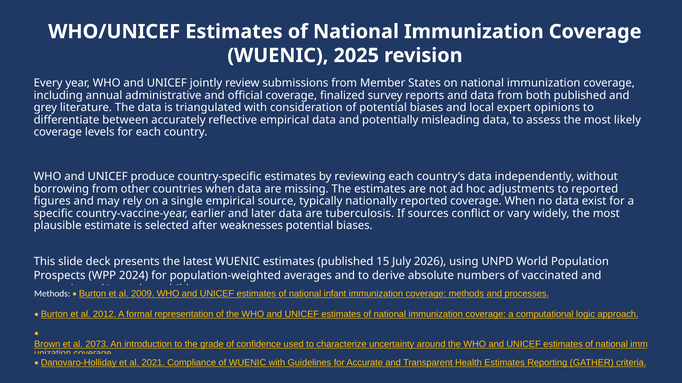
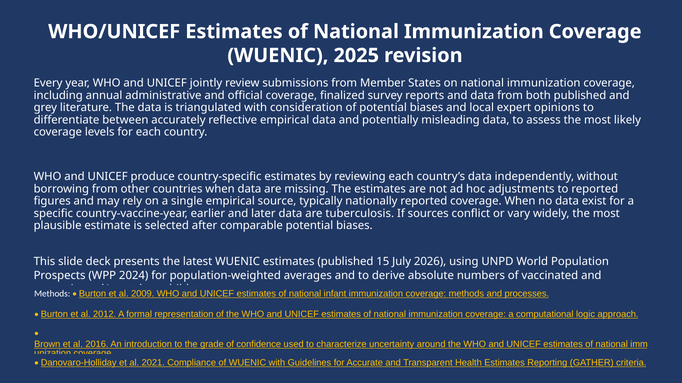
weaknesses: weaknesses -> comparable (252, 226)
2073: 2073 -> 2016 (97, 345)
